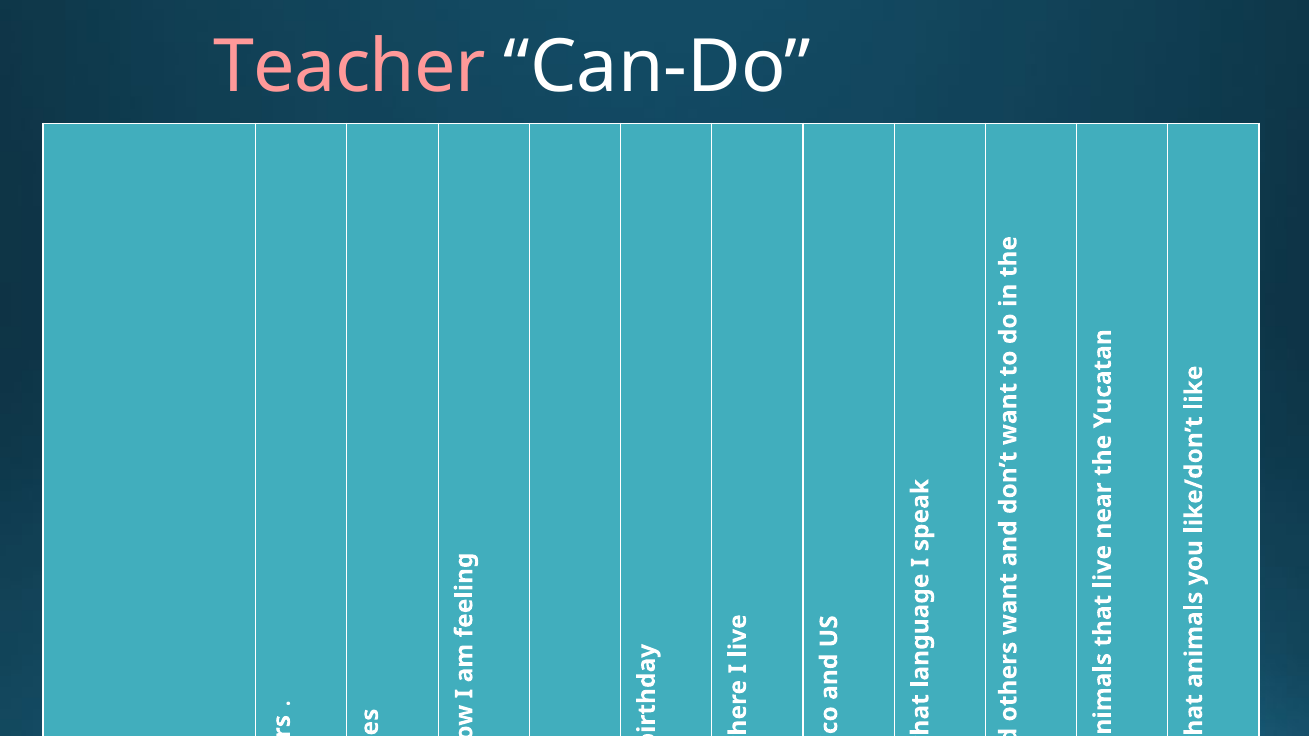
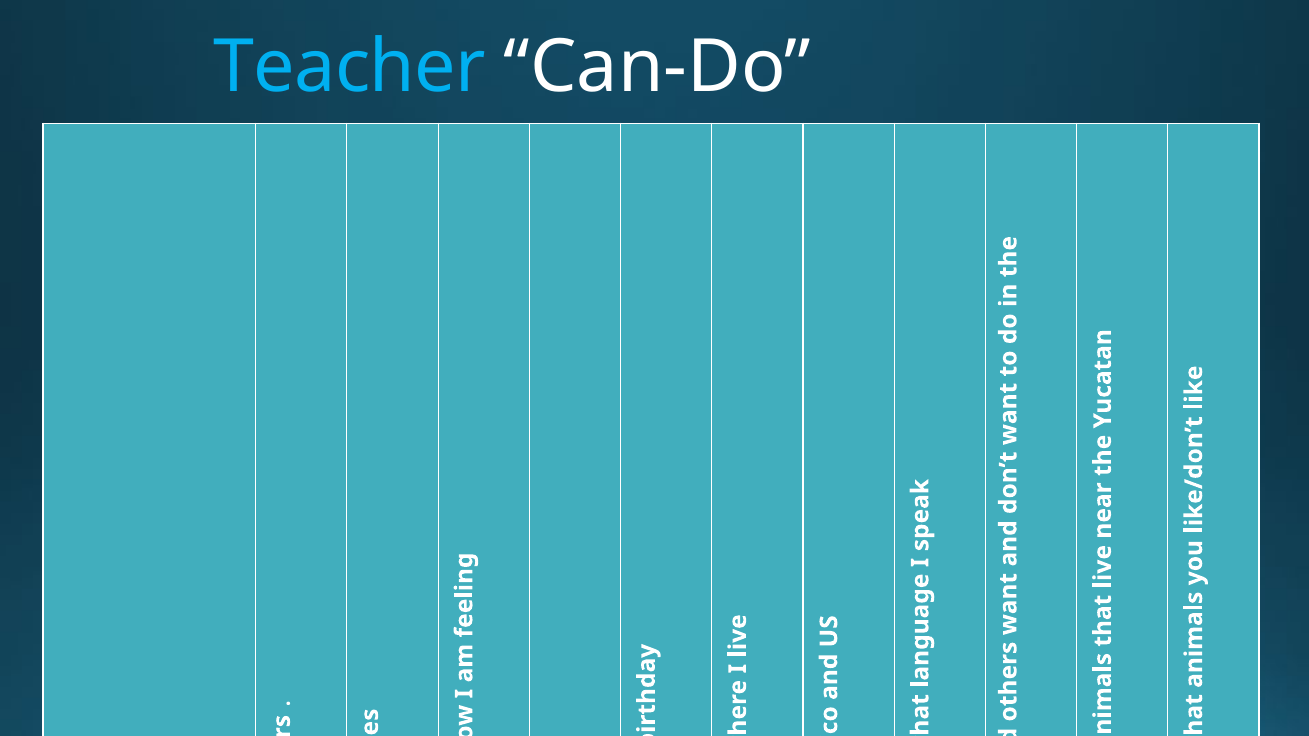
Teacher colour: pink -> light blue (350, 67)
